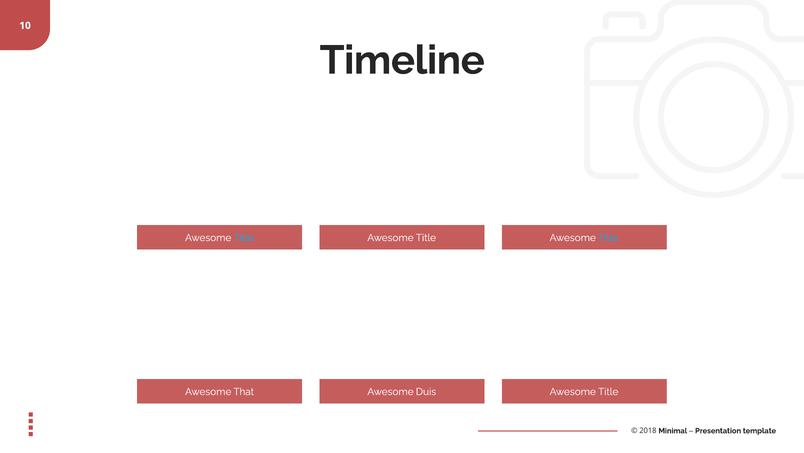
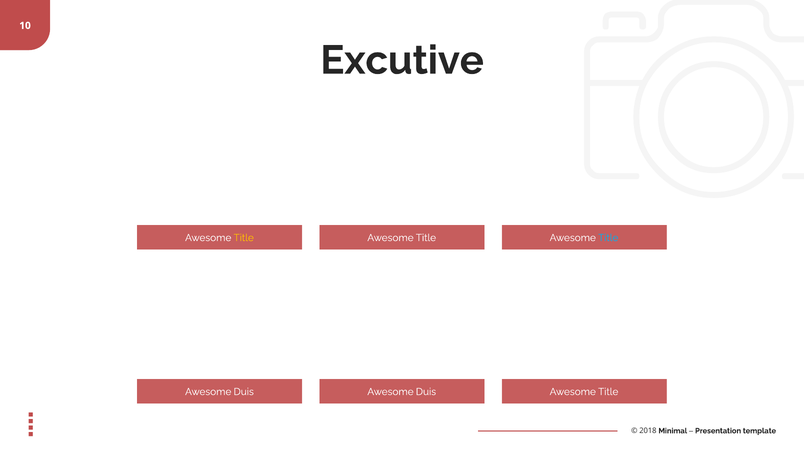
Timeline: Timeline -> Excutive (402, 60)
Title colour: light blue -> yellow (244, 237)
That: That -> Duis (244, 391)
